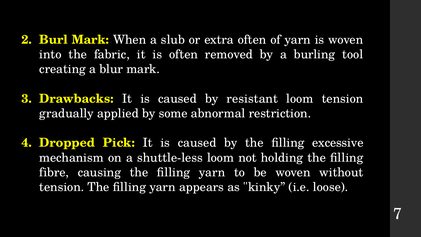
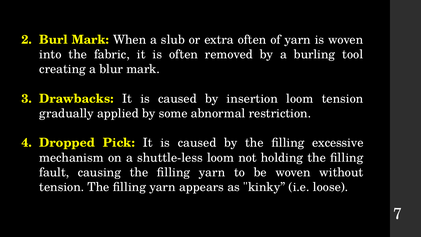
resistant: resistant -> insertion (252, 99)
fibre: fibre -> fault (54, 172)
